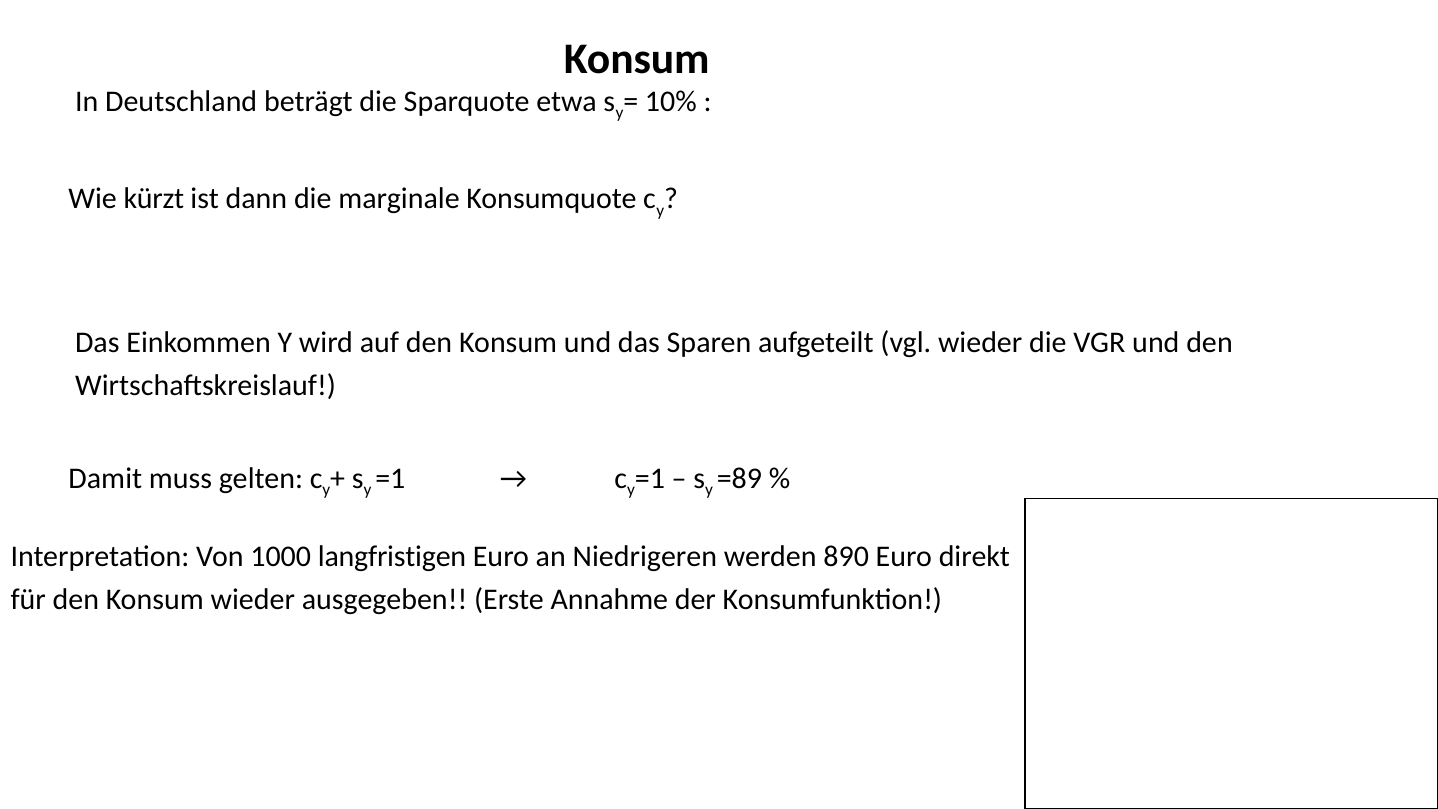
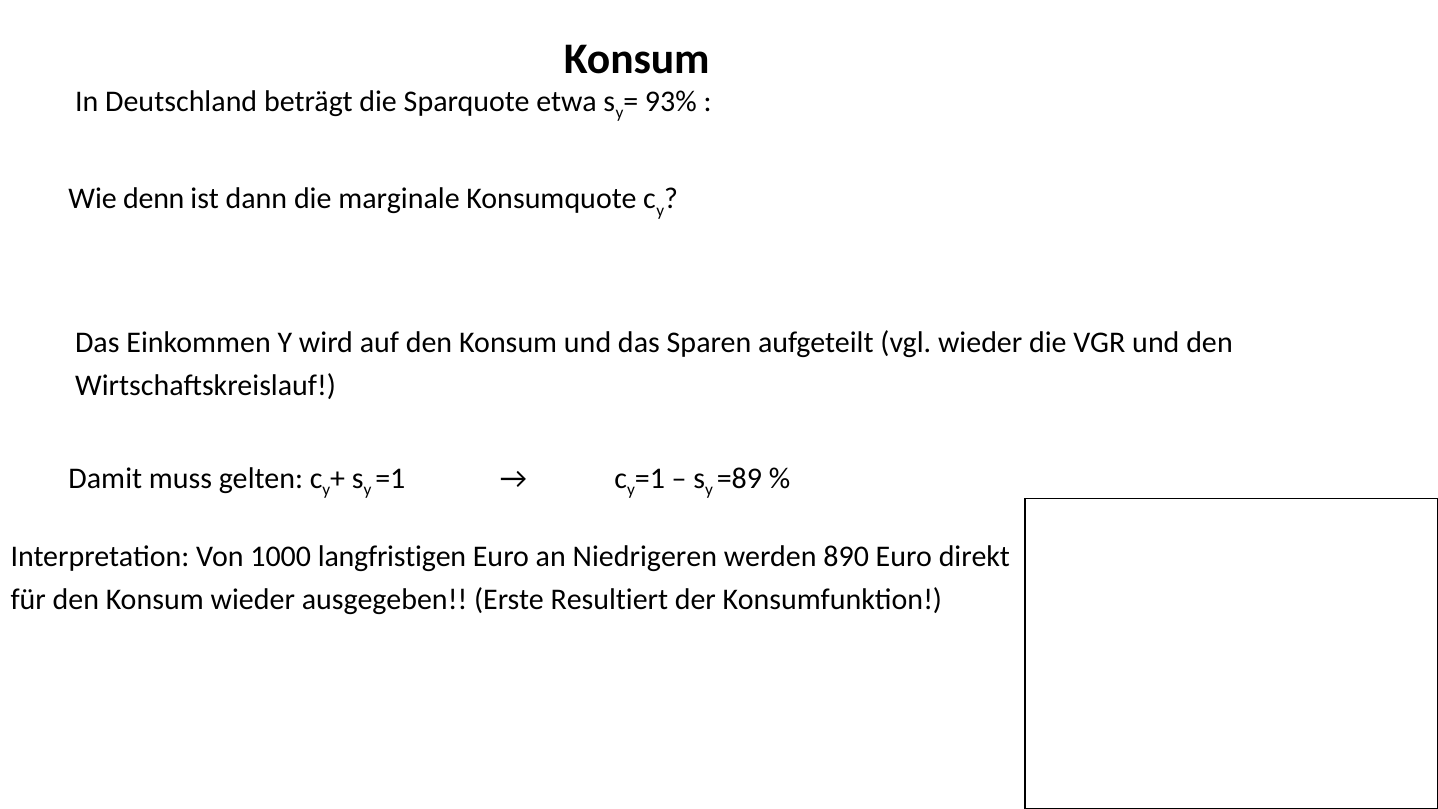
10%: 10% -> 93% (671, 102)
kürzt: kürzt -> denn (154, 199)
Annahme: Annahme -> Resultiert (609, 600)
